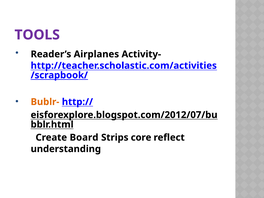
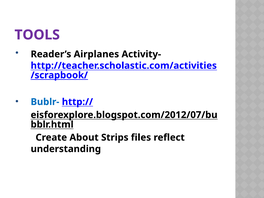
Bublr- colour: orange -> blue (45, 102)
Board: Board -> About (84, 137)
core: core -> files (141, 137)
